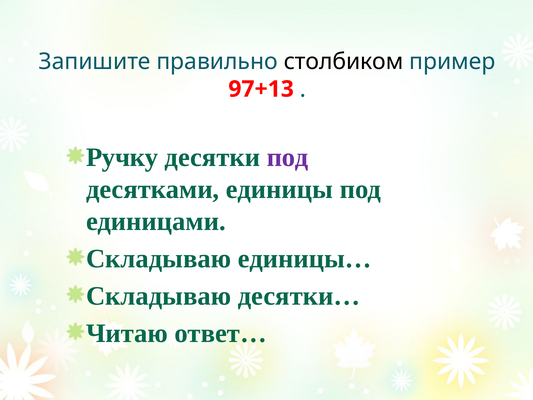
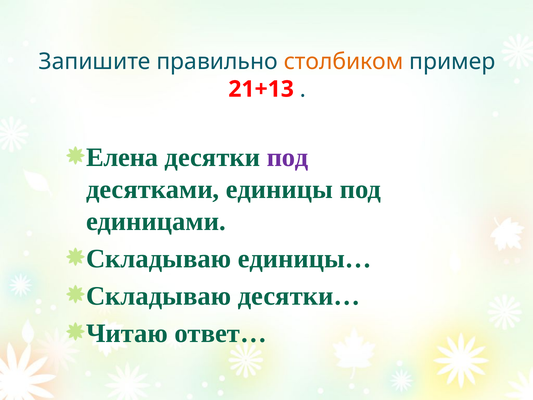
столбиком colour: black -> orange (344, 62)
97+13: 97+13 -> 21+13 (261, 89)
Ручку: Ручку -> Елена (122, 157)
